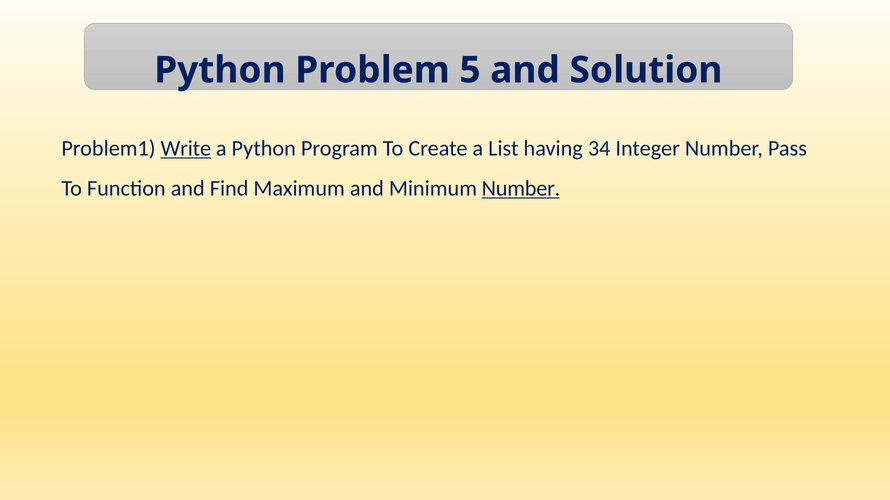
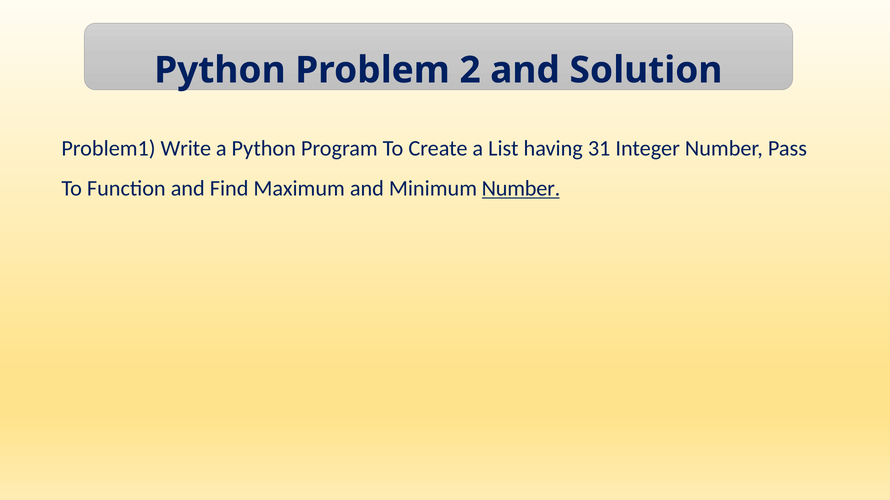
5: 5 -> 2 (470, 70)
Write underline: present -> none (186, 149)
34: 34 -> 31 (599, 149)
